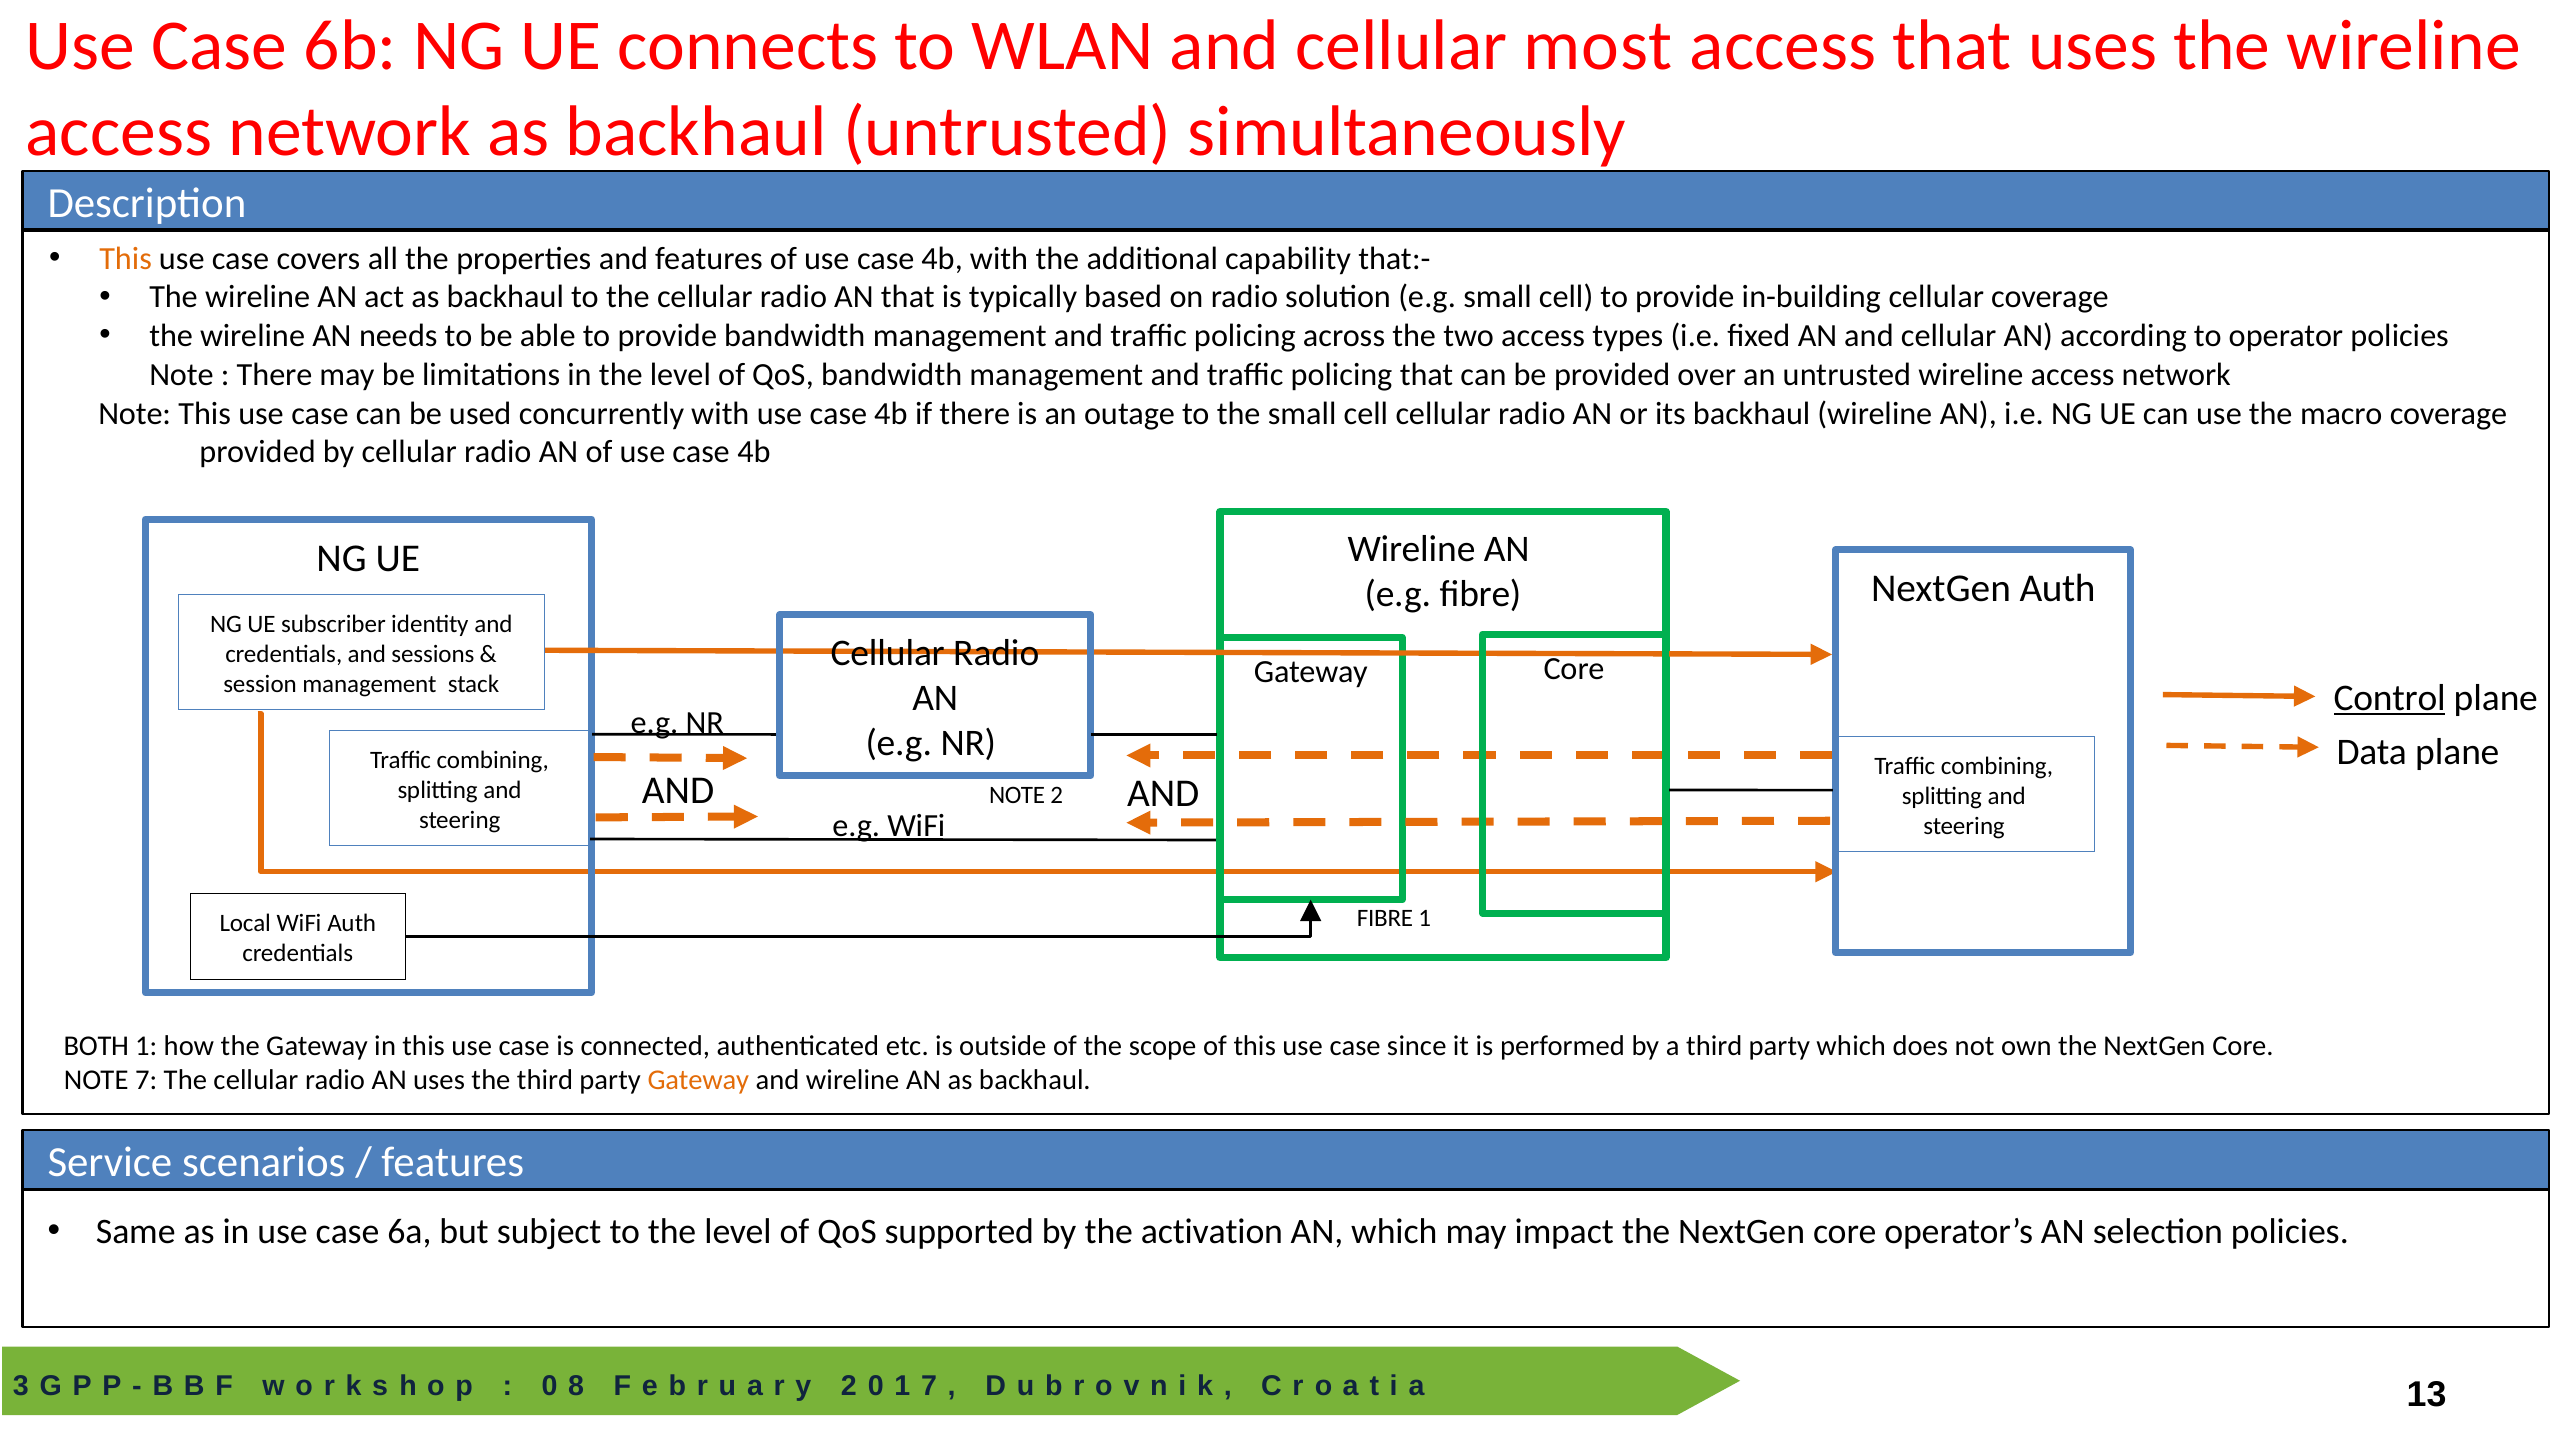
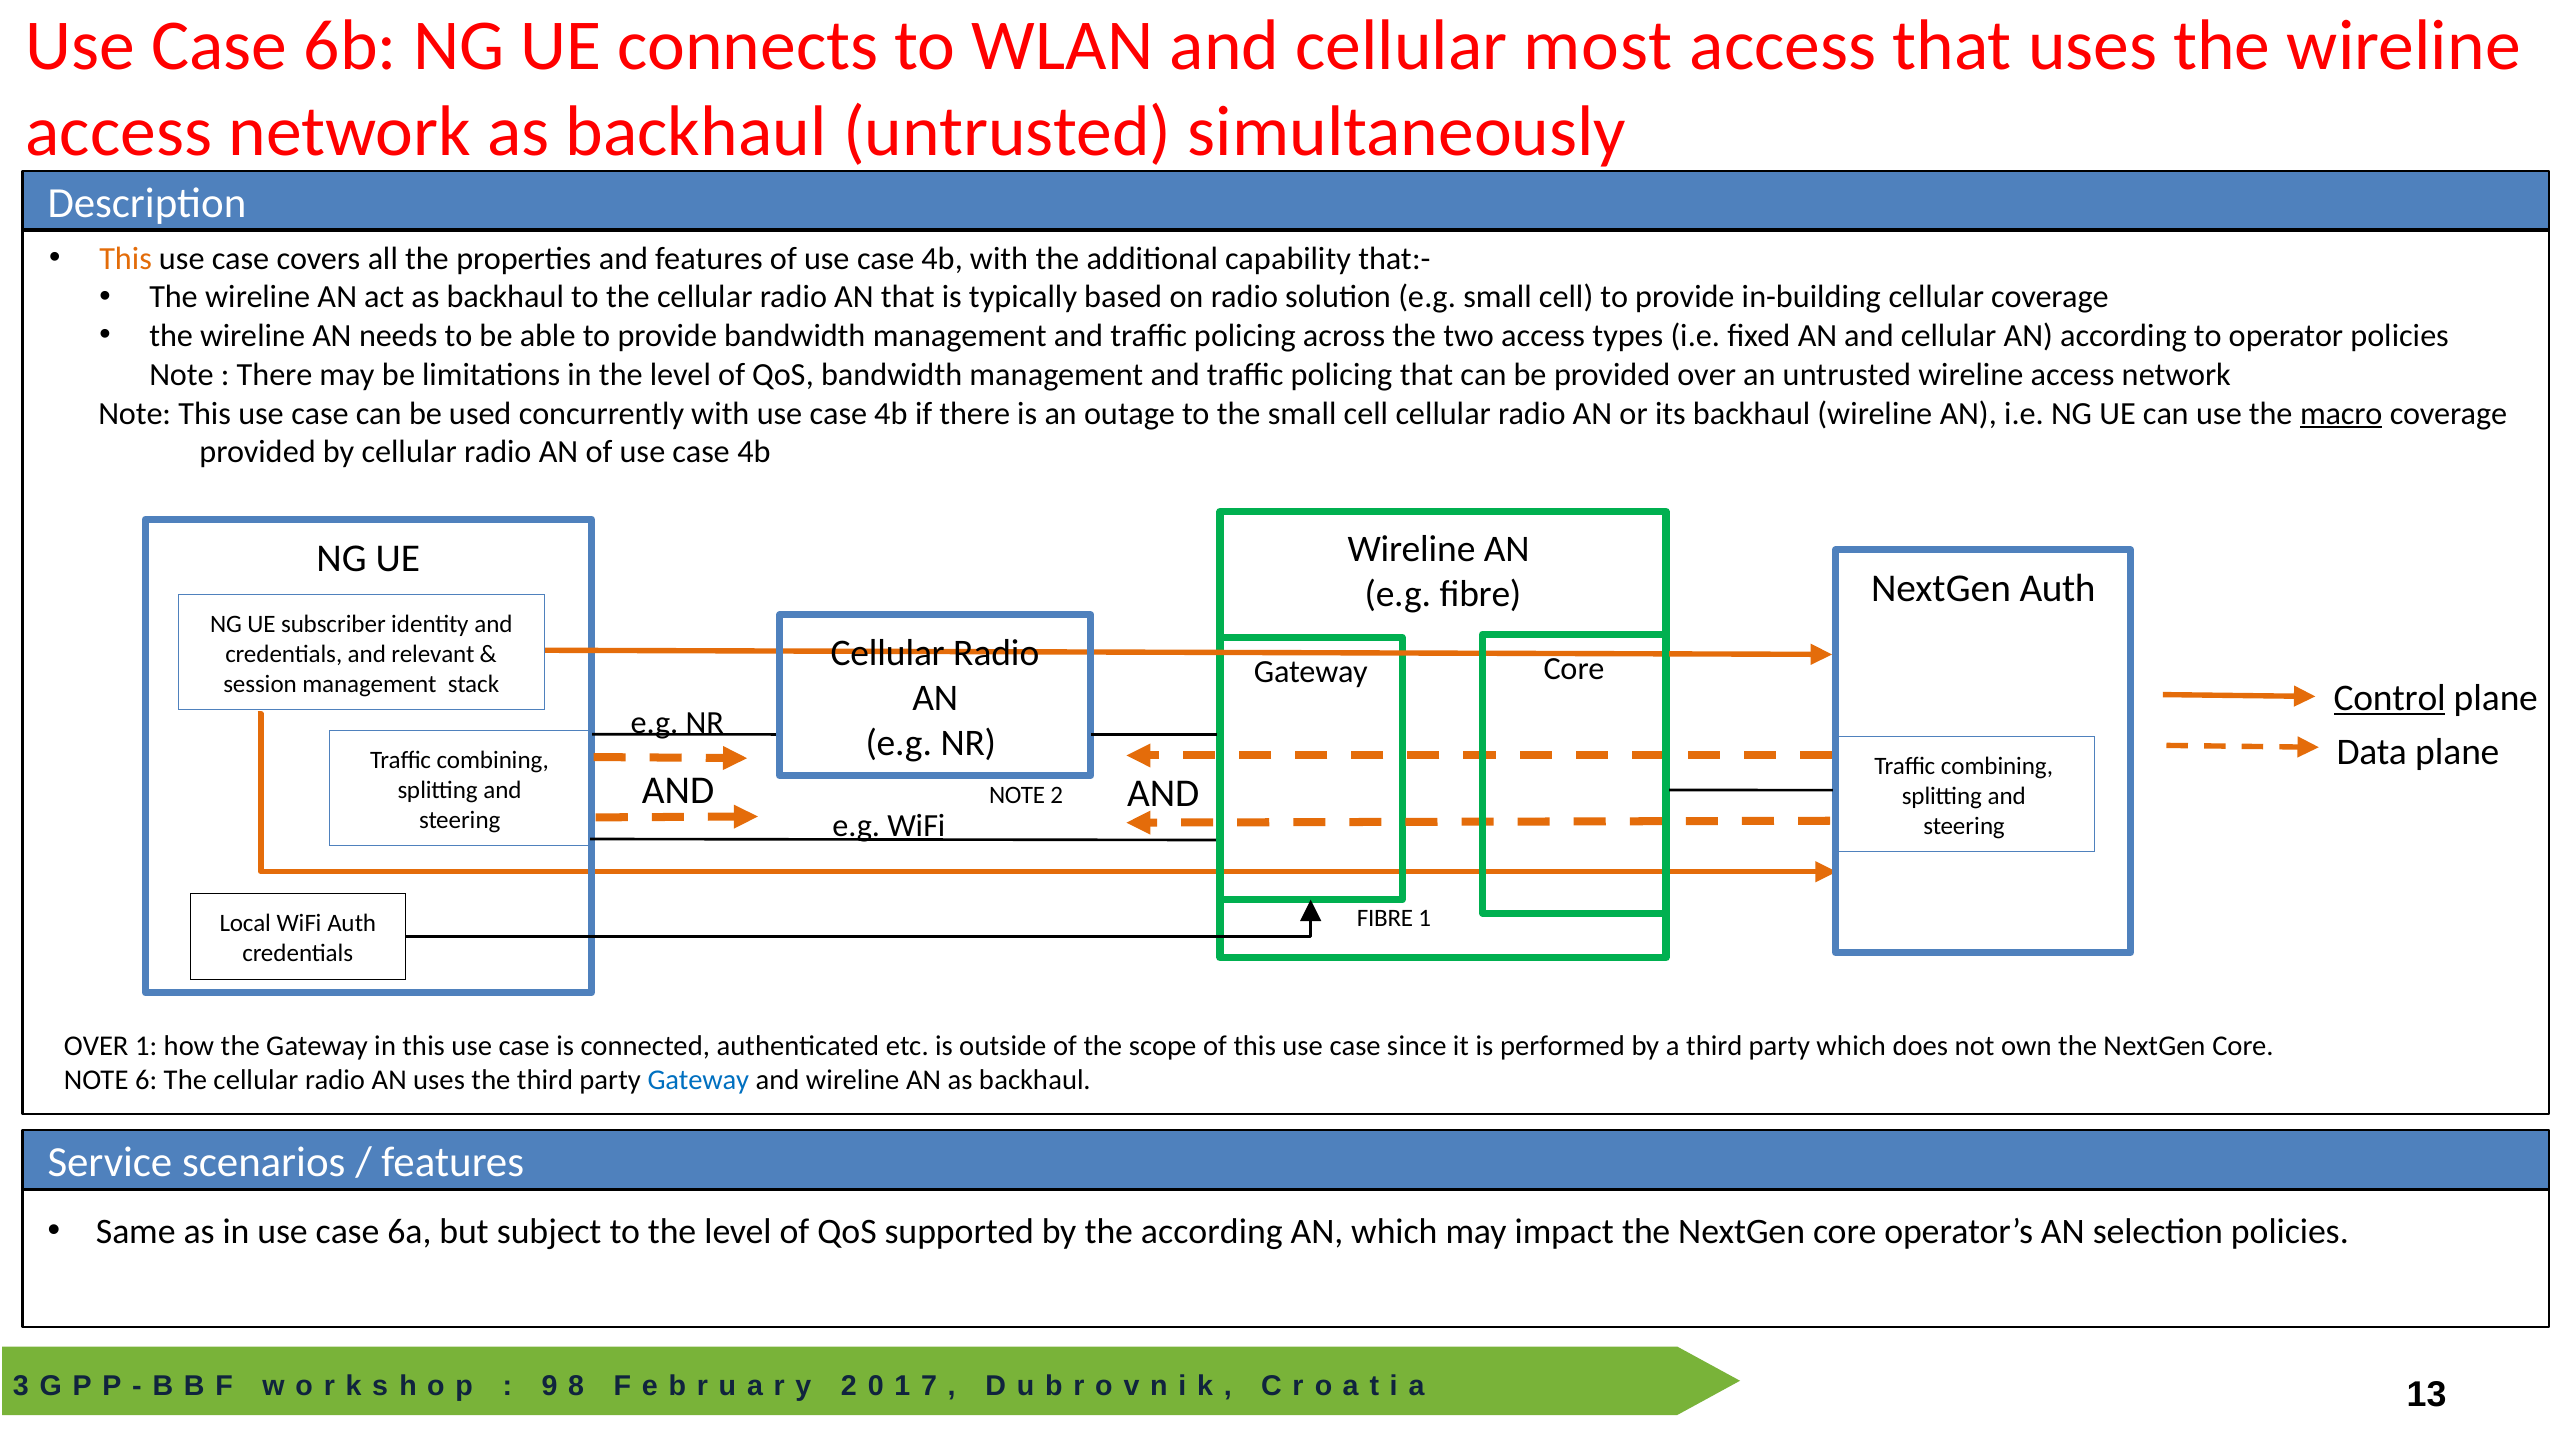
macro underline: none -> present (2341, 413)
sessions: sessions -> relevant (433, 654)
BOTH: BOTH -> OVER (96, 1046)
NOTE 7: 7 -> 6 (146, 1080)
Gateway colour: orange -> blue (698, 1080)
the activation: activation -> according (1212, 1232)
0: 0 -> 9 (550, 1386)
